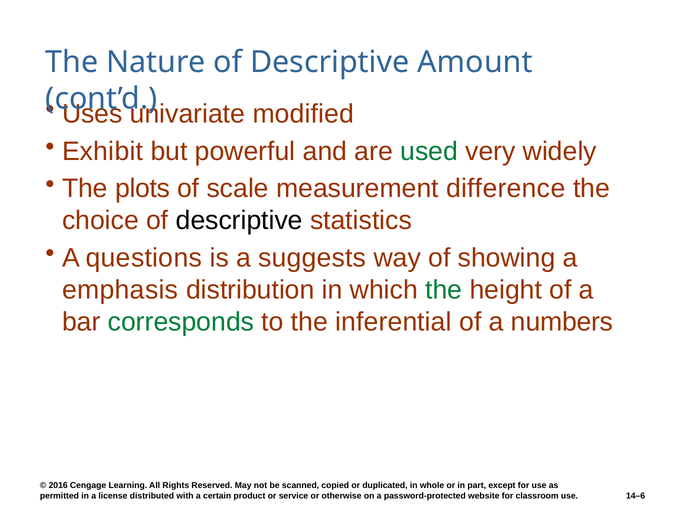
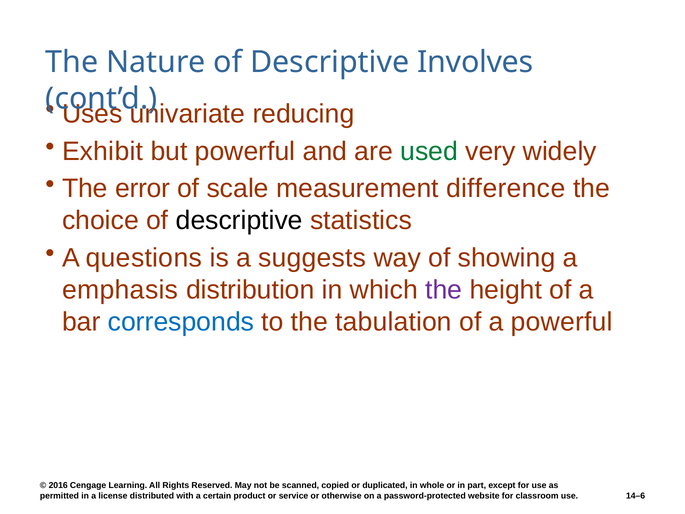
Amount: Amount -> Involves (475, 62)
modified: modified -> reducing (303, 114)
plots: plots -> error (143, 188)
the colour: green -> purple (444, 290)
corresponds colour: green -> blue (181, 322)
inferential: inferential -> tabulation (394, 322)
a numbers: numbers -> powerful (562, 322)
